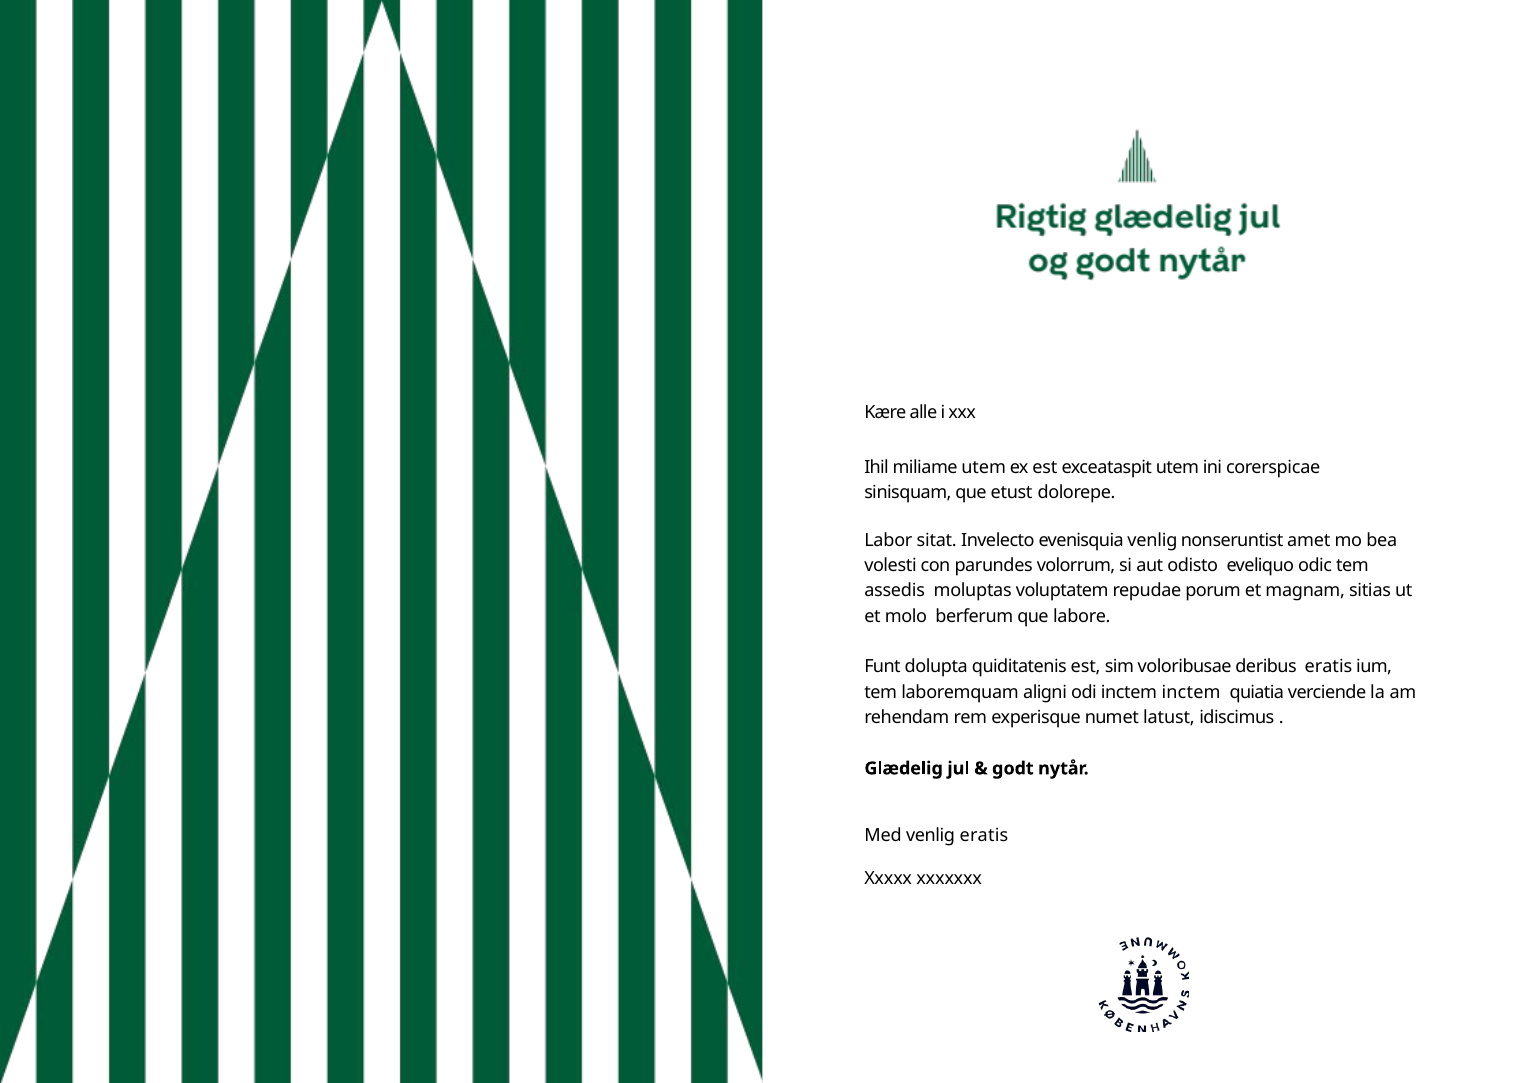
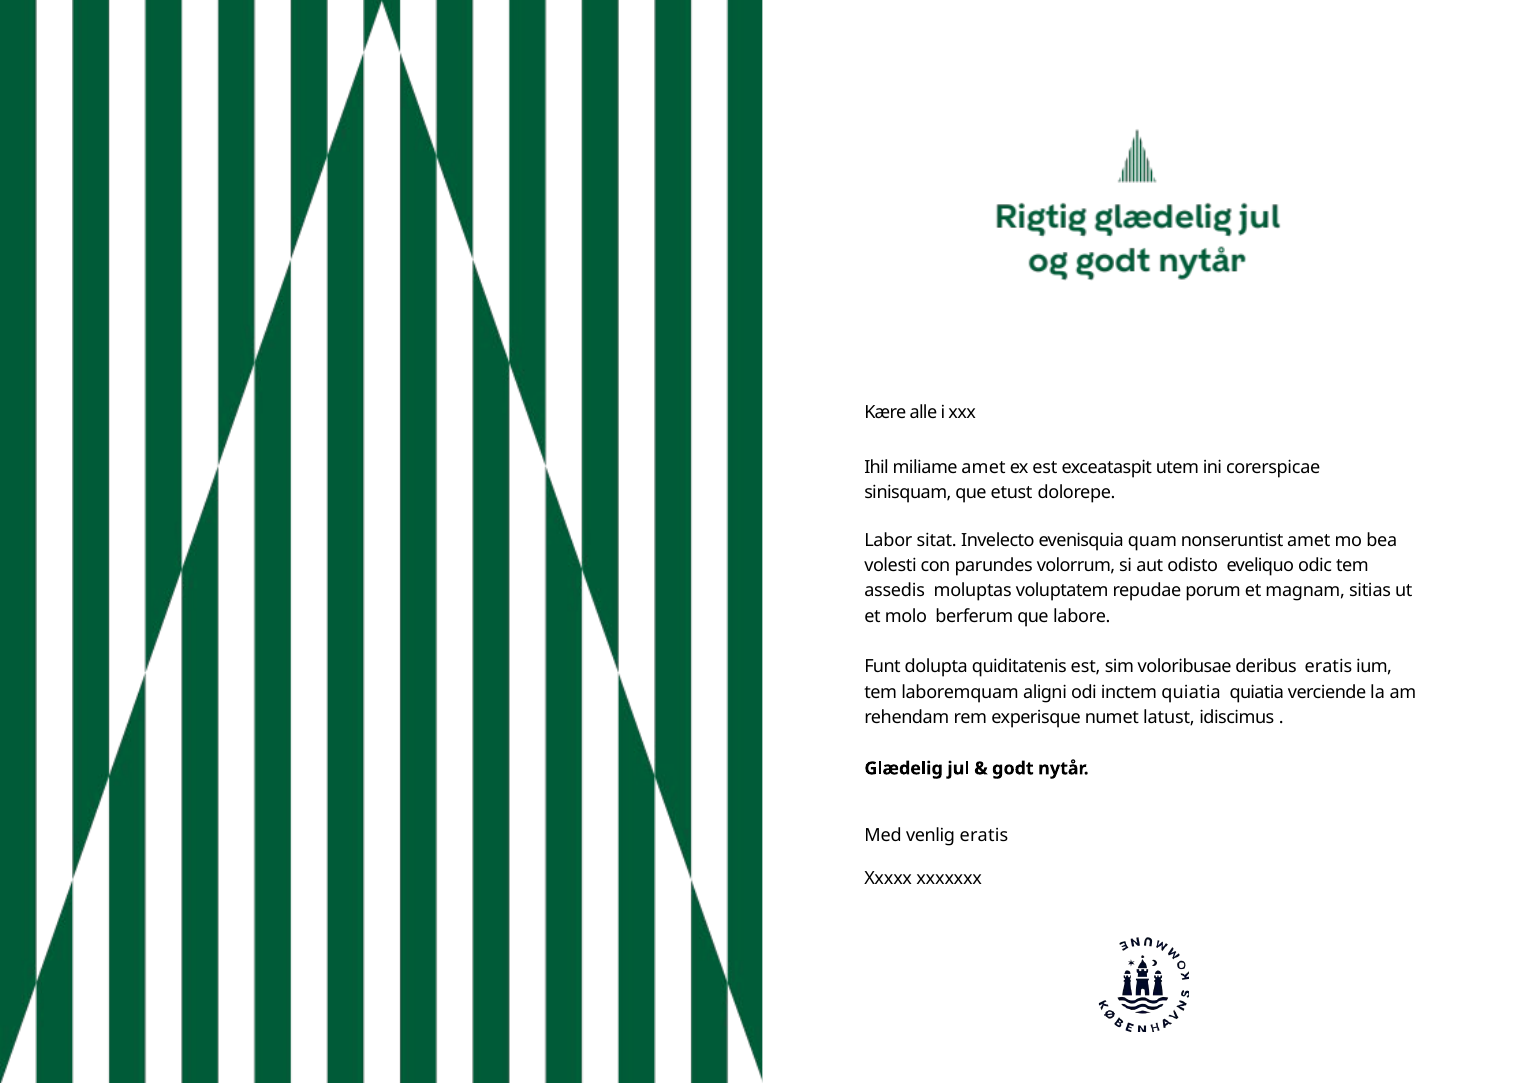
miliame utem: utem -> amet (984, 467)
evenisquia venlig: venlig -> quam (1152, 540)
inctem inctem: inctem -> quiatia (1191, 692)
